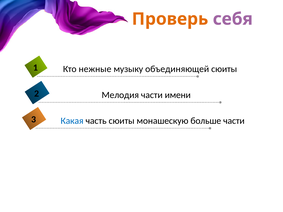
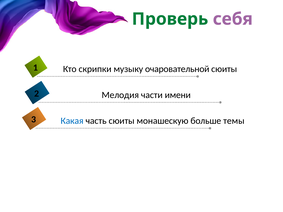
Проверь colour: orange -> green (170, 19)
нежные: нежные -> скрипки (95, 69)
объединяющей: объединяющей -> очаровательной (177, 69)
больше части: части -> темы (234, 121)
